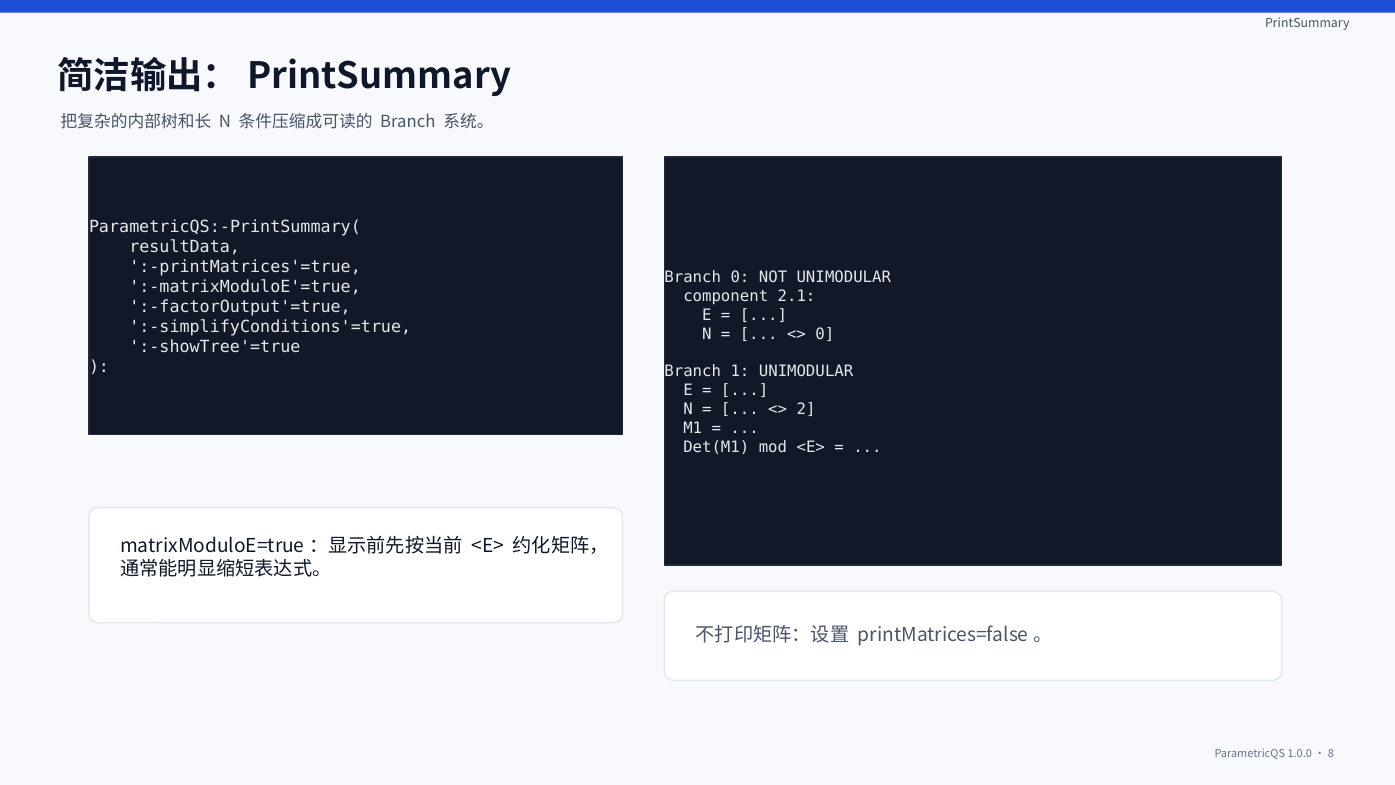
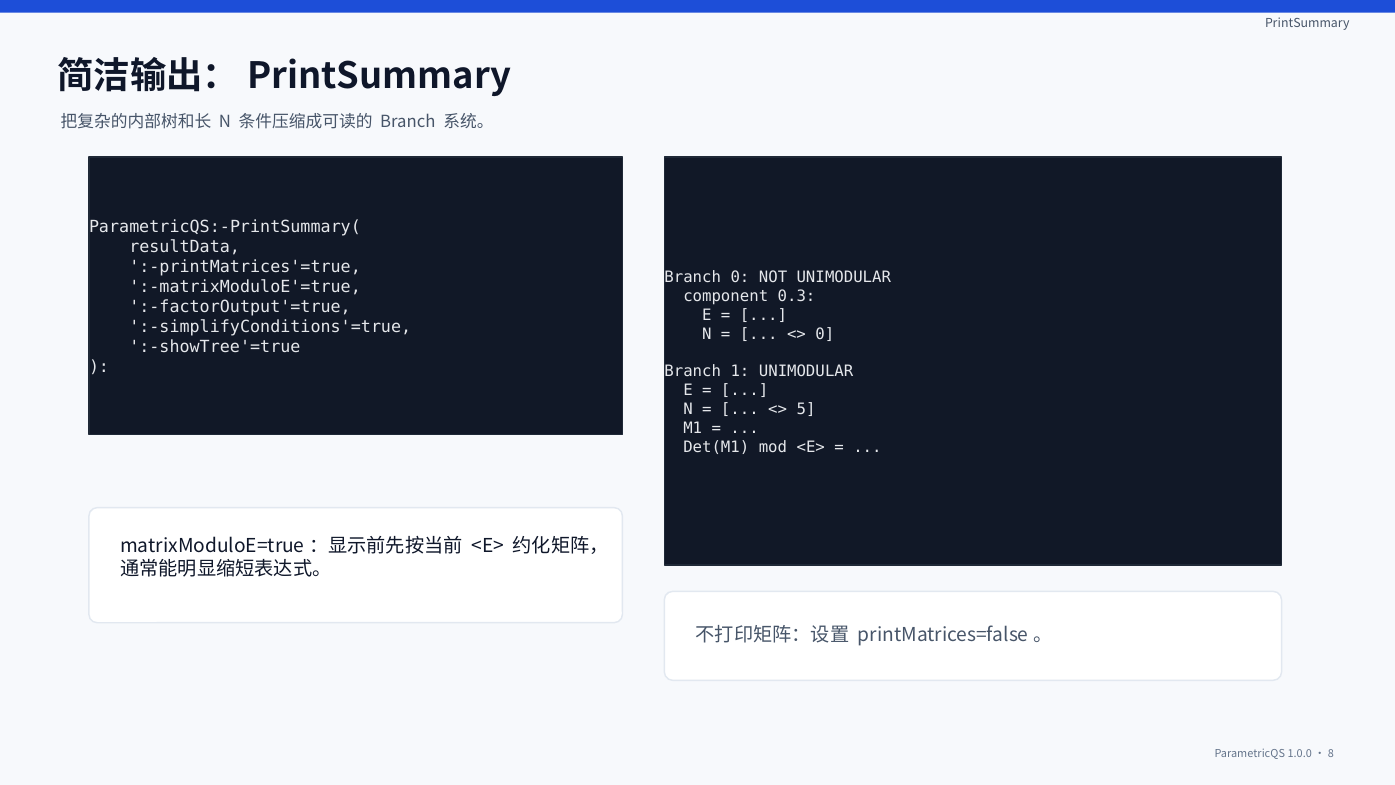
2.1: 2.1 -> 0.3 (797, 296)
2: 2 -> 5 (806, 409)
